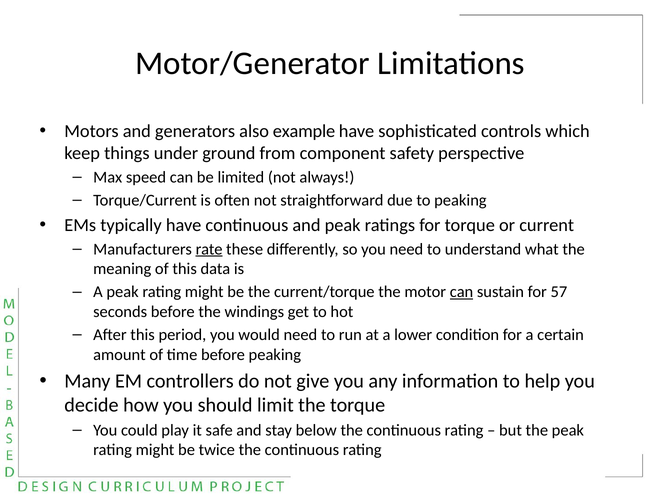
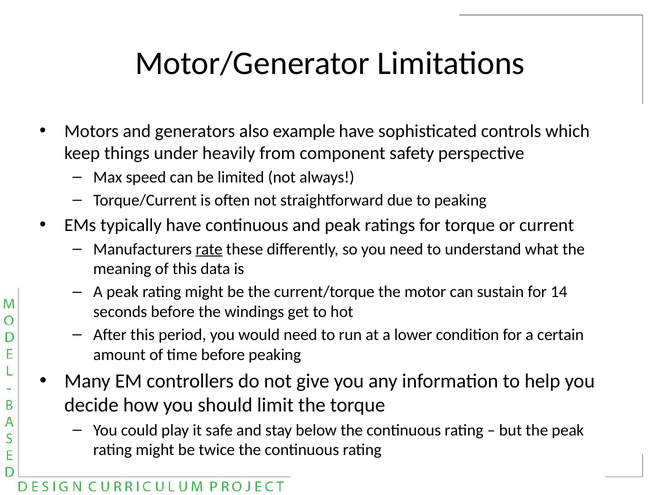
ground: ground -> heavily (229, 153)
can underline: present -> none (462, 292)
57: 57 -> 14 (559, 292)
